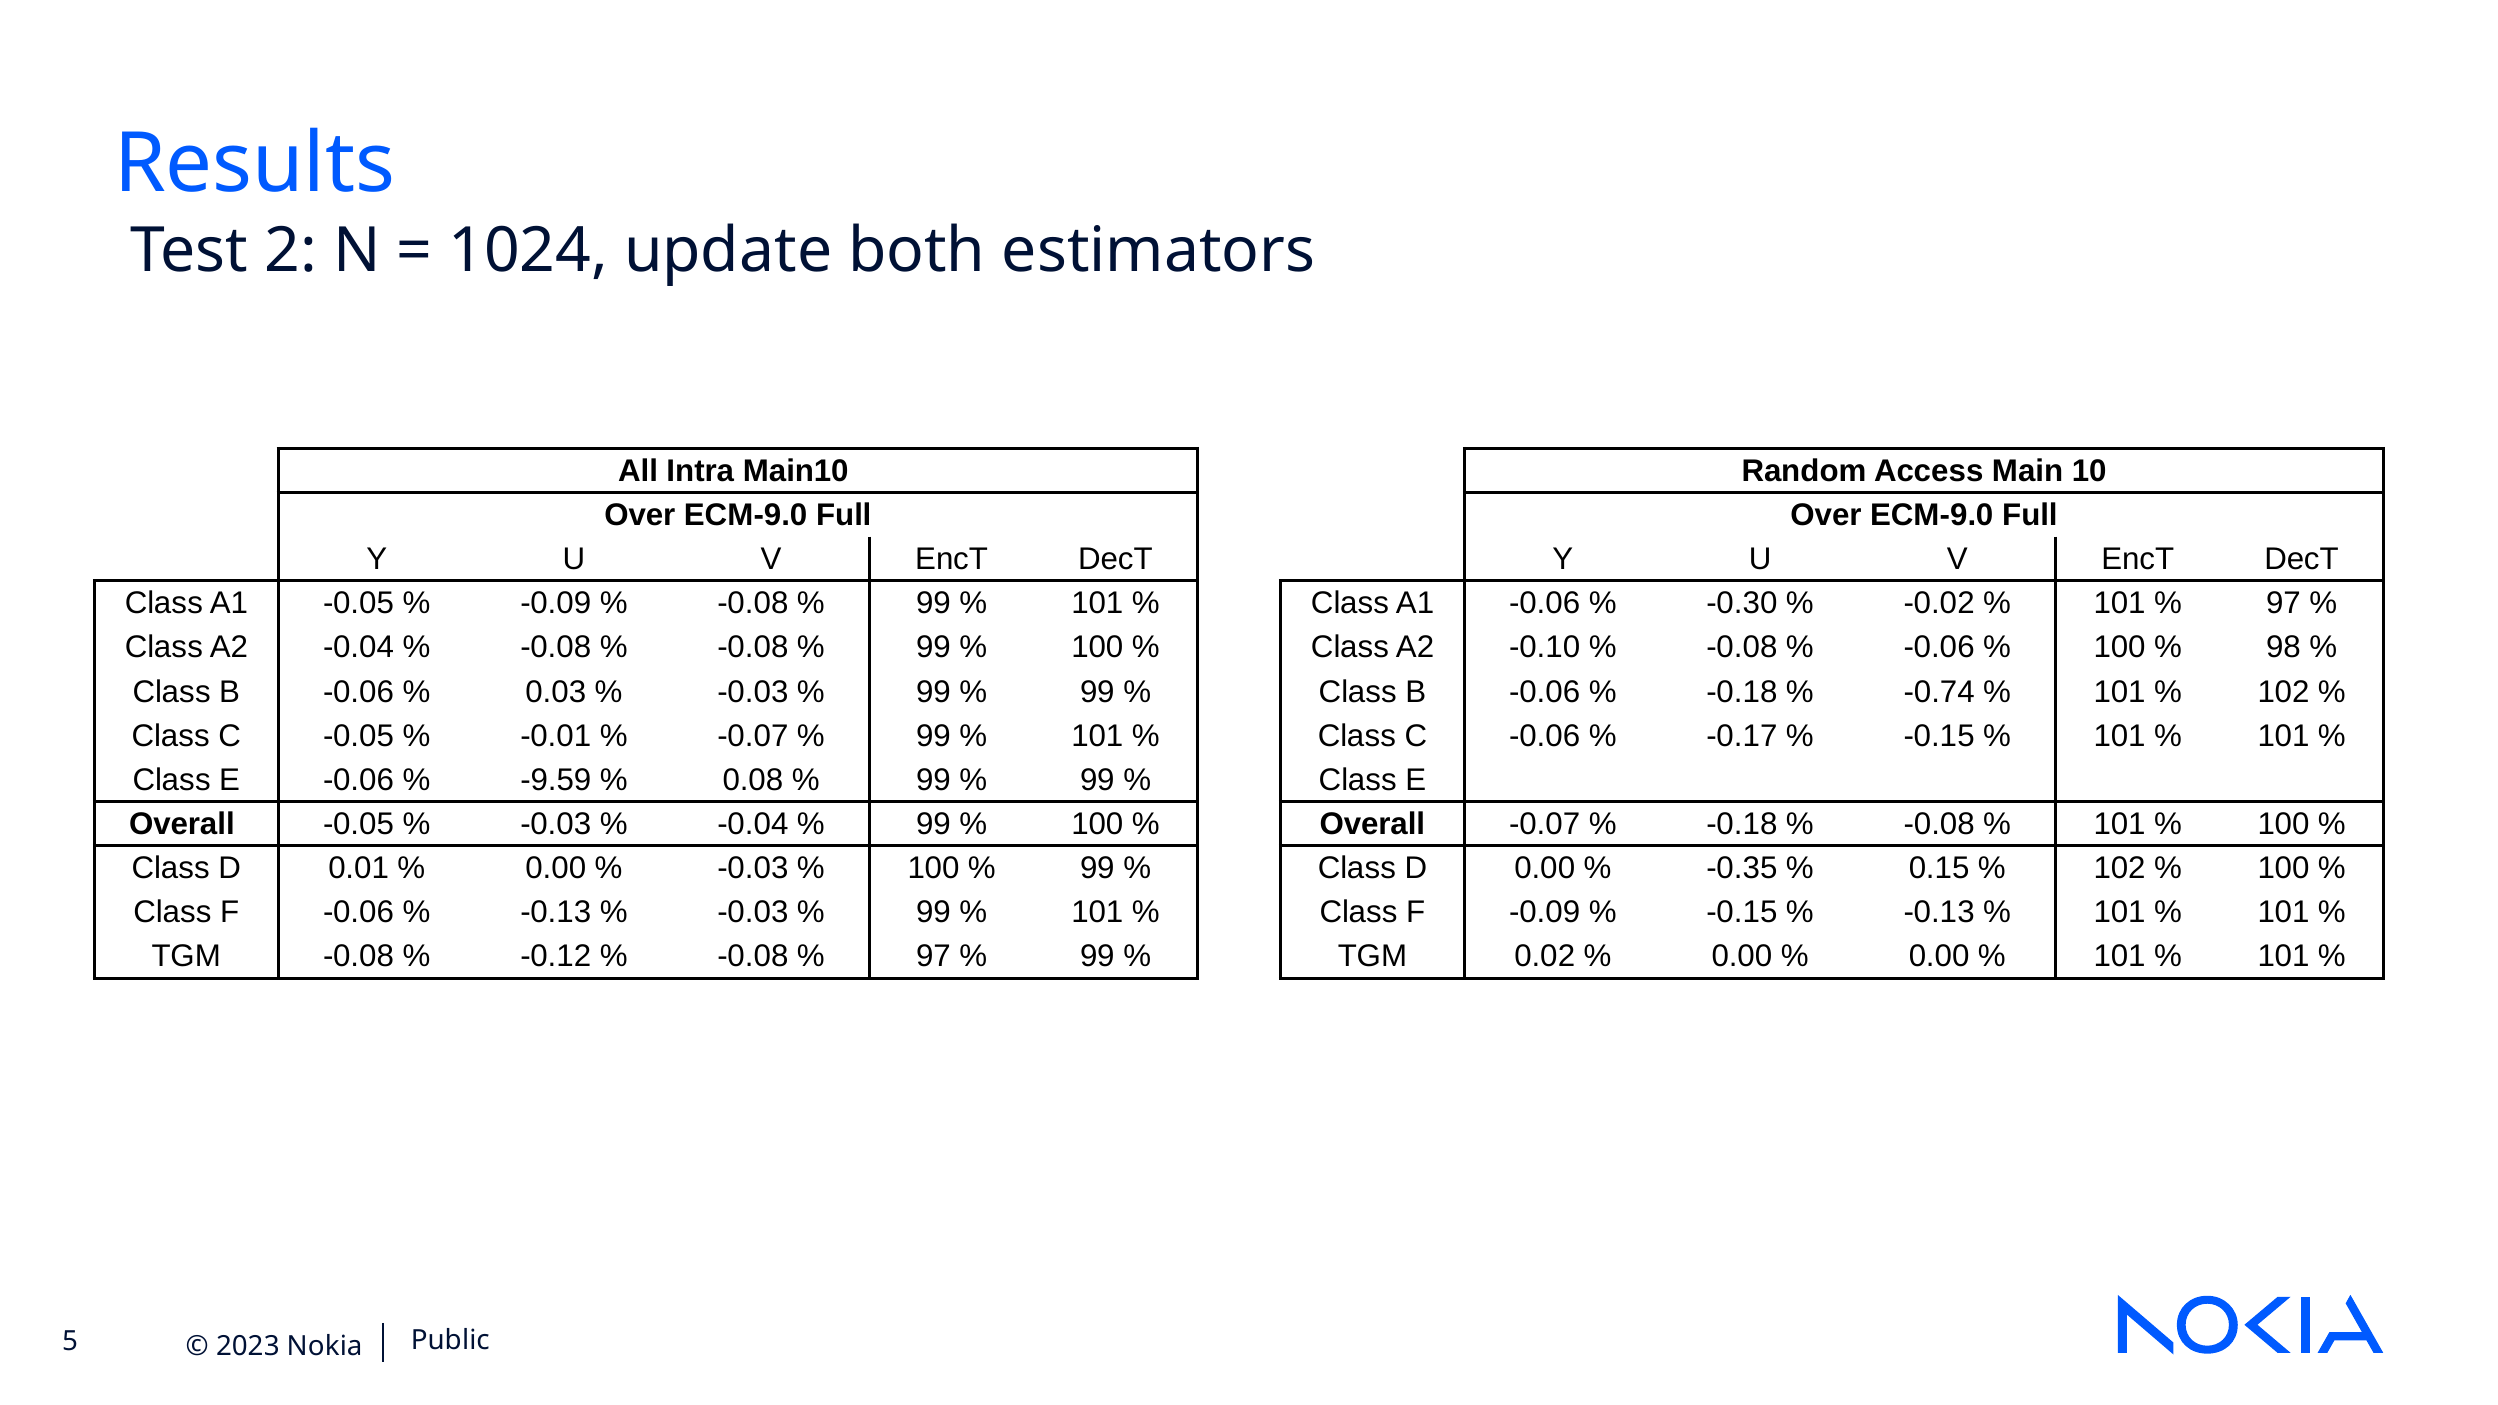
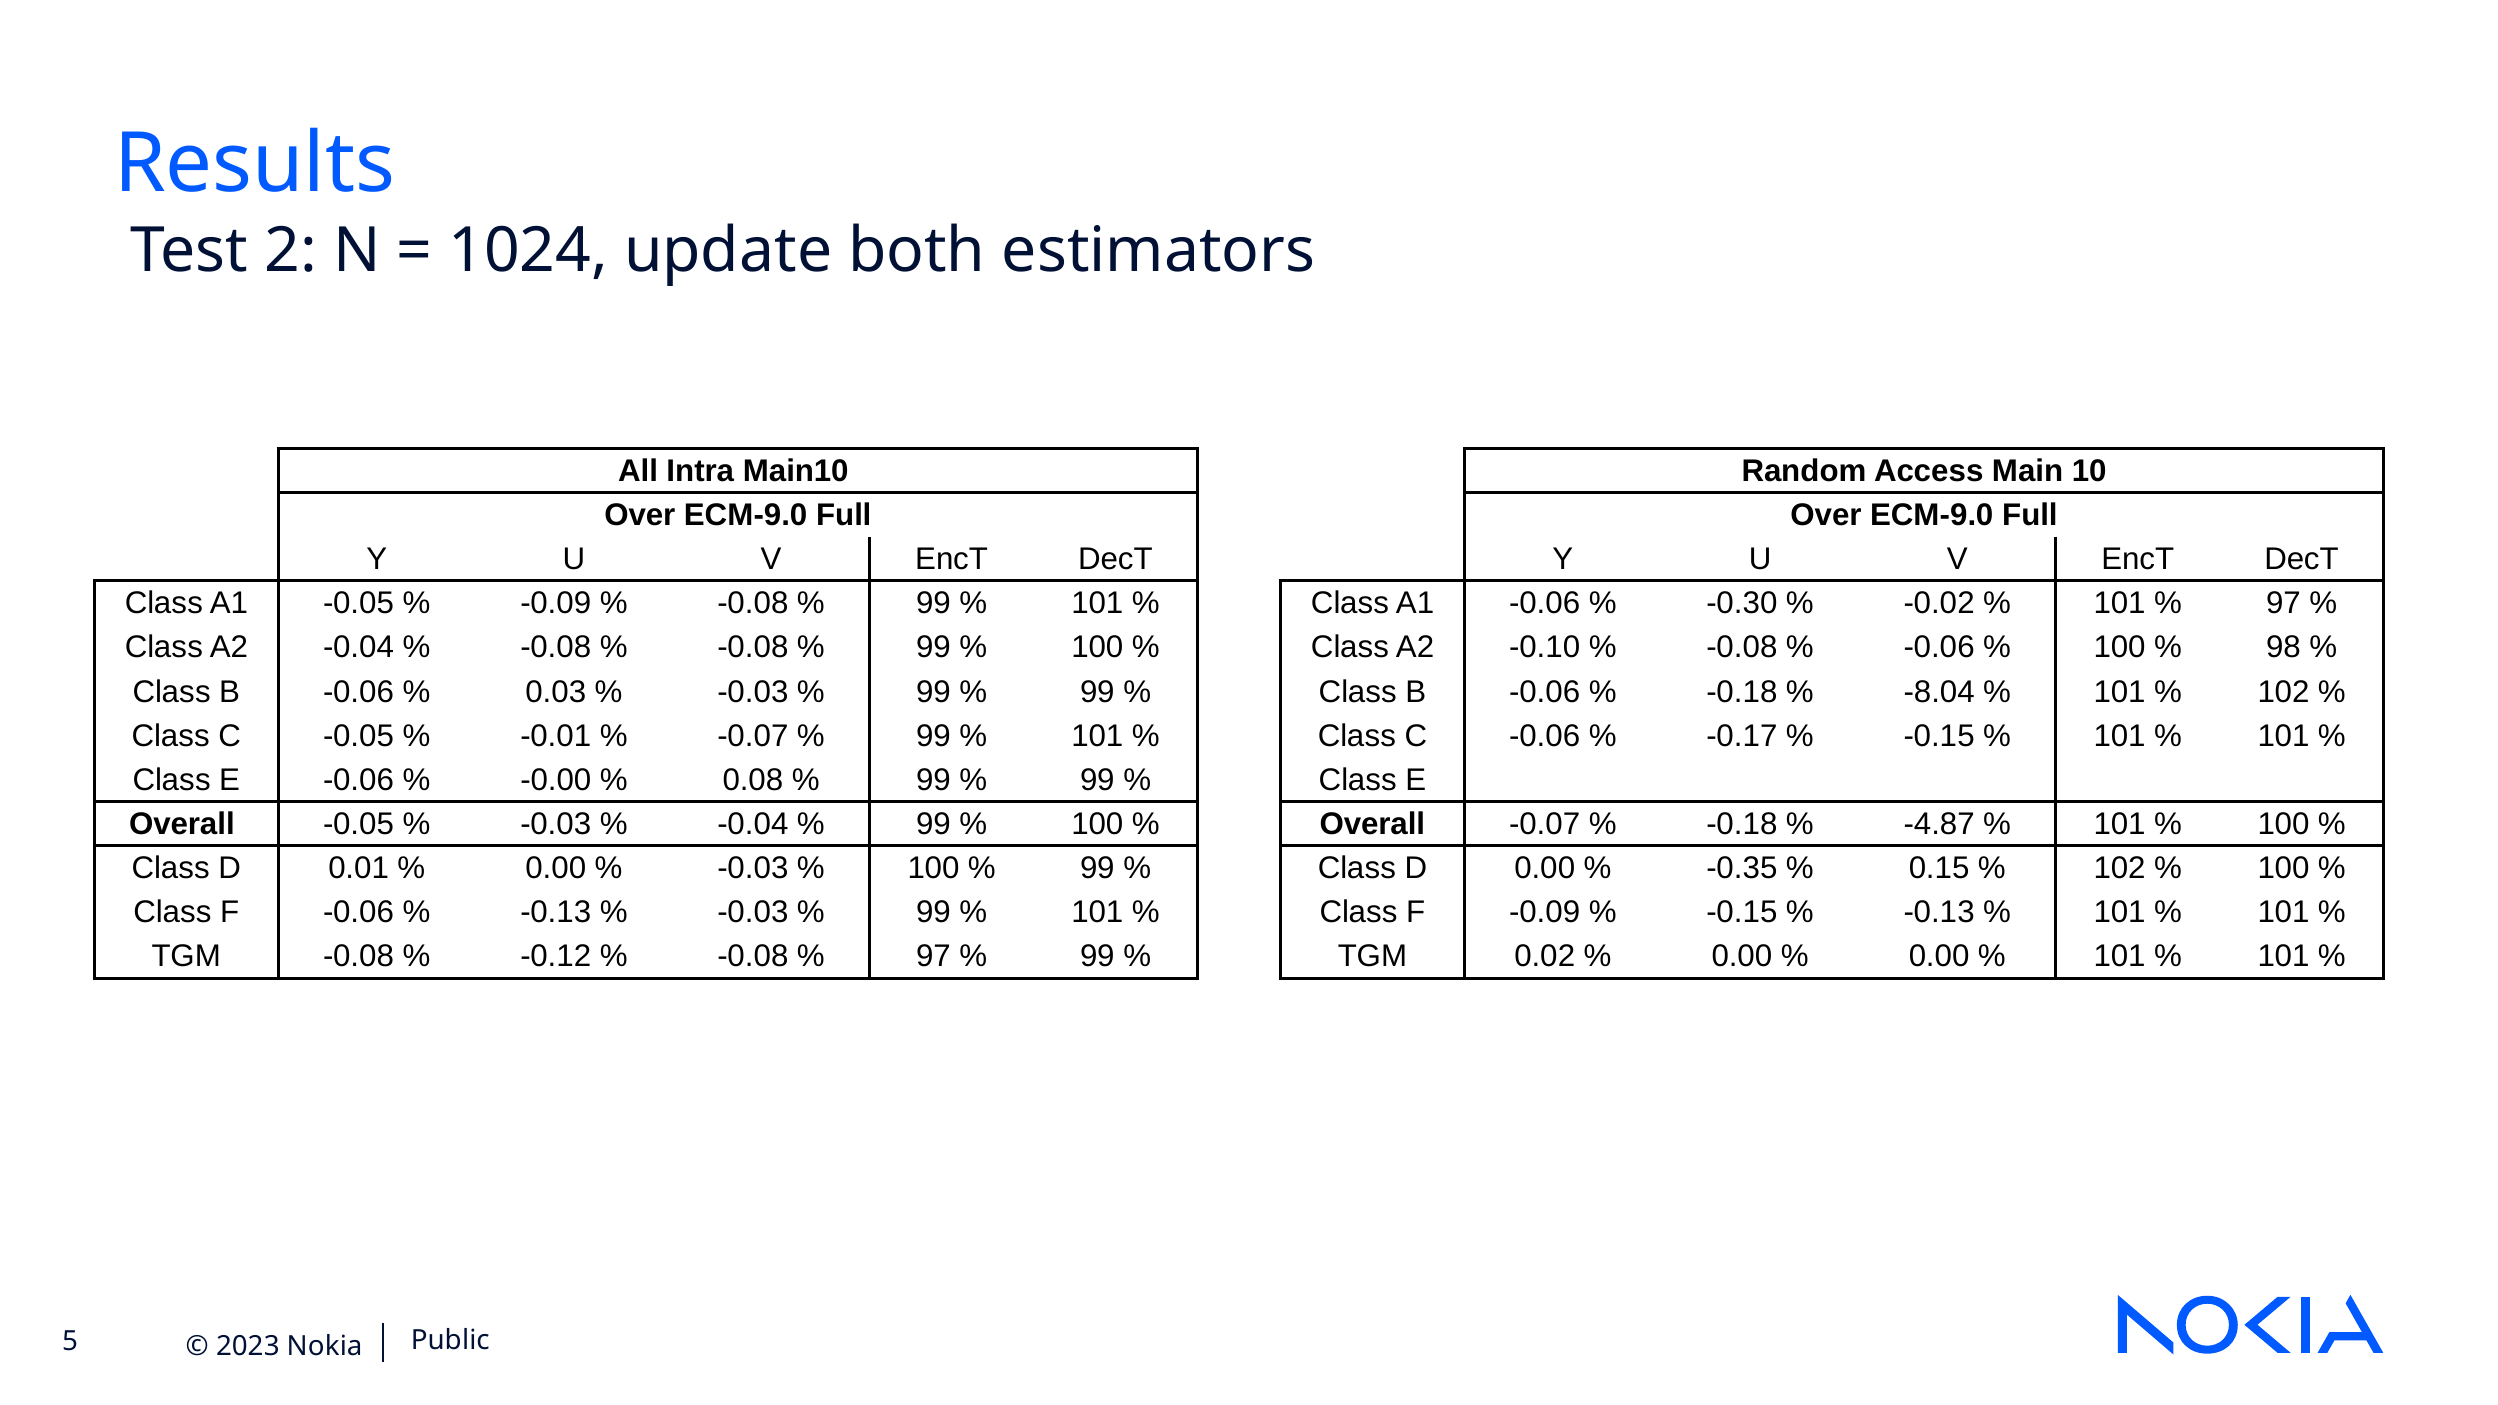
-0.74: -0.74 -> -8.04 (1939, 692)
-9.59: -9.59 -> -0.00 (556, 780)
-0.08: -0.08 -> -4.87 (1939, 824)
